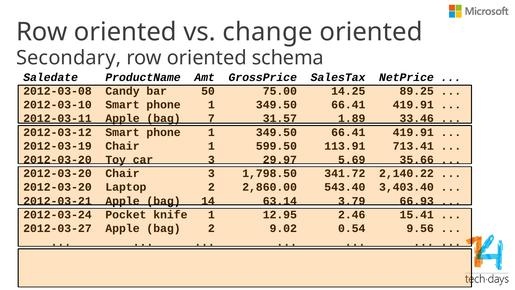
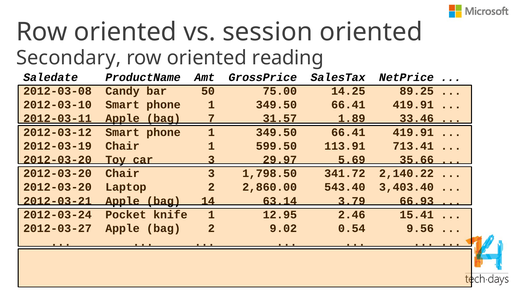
change: change -> session (268, 32)
schema: schema -> reading (288, 58)
